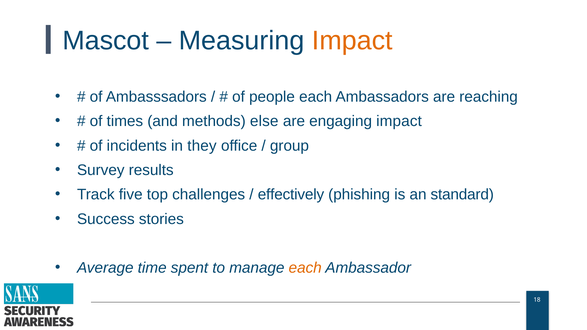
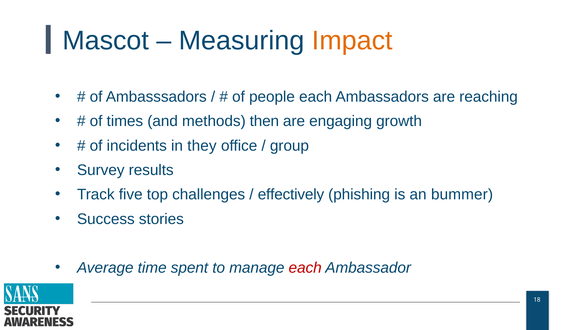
else: else -> then (264, 121)
engaging impact: impact -> growth (399, 121)
standard: standard -> bummer (462, 195)
each colour: orange -> red (305, 268)
